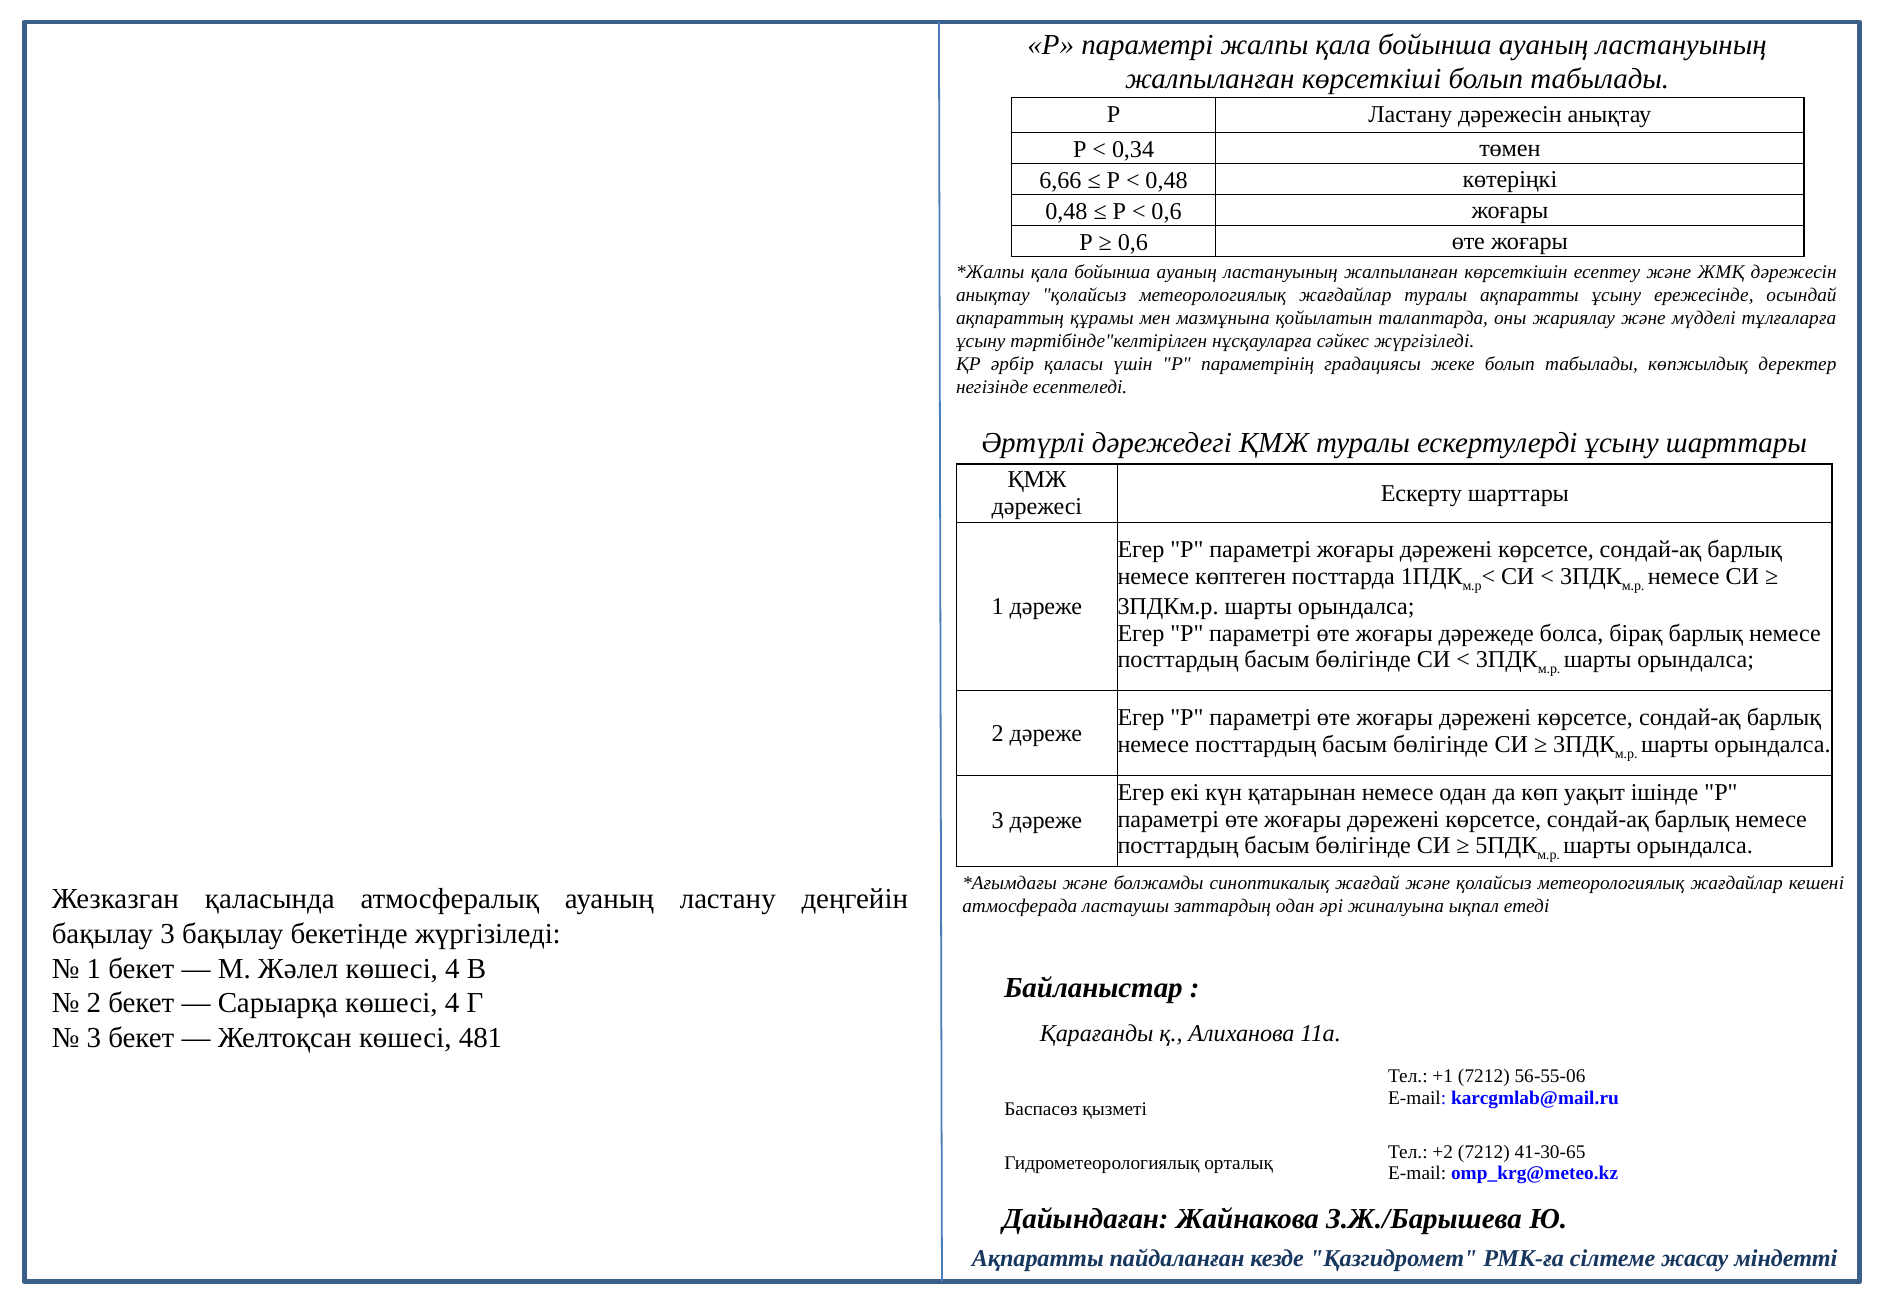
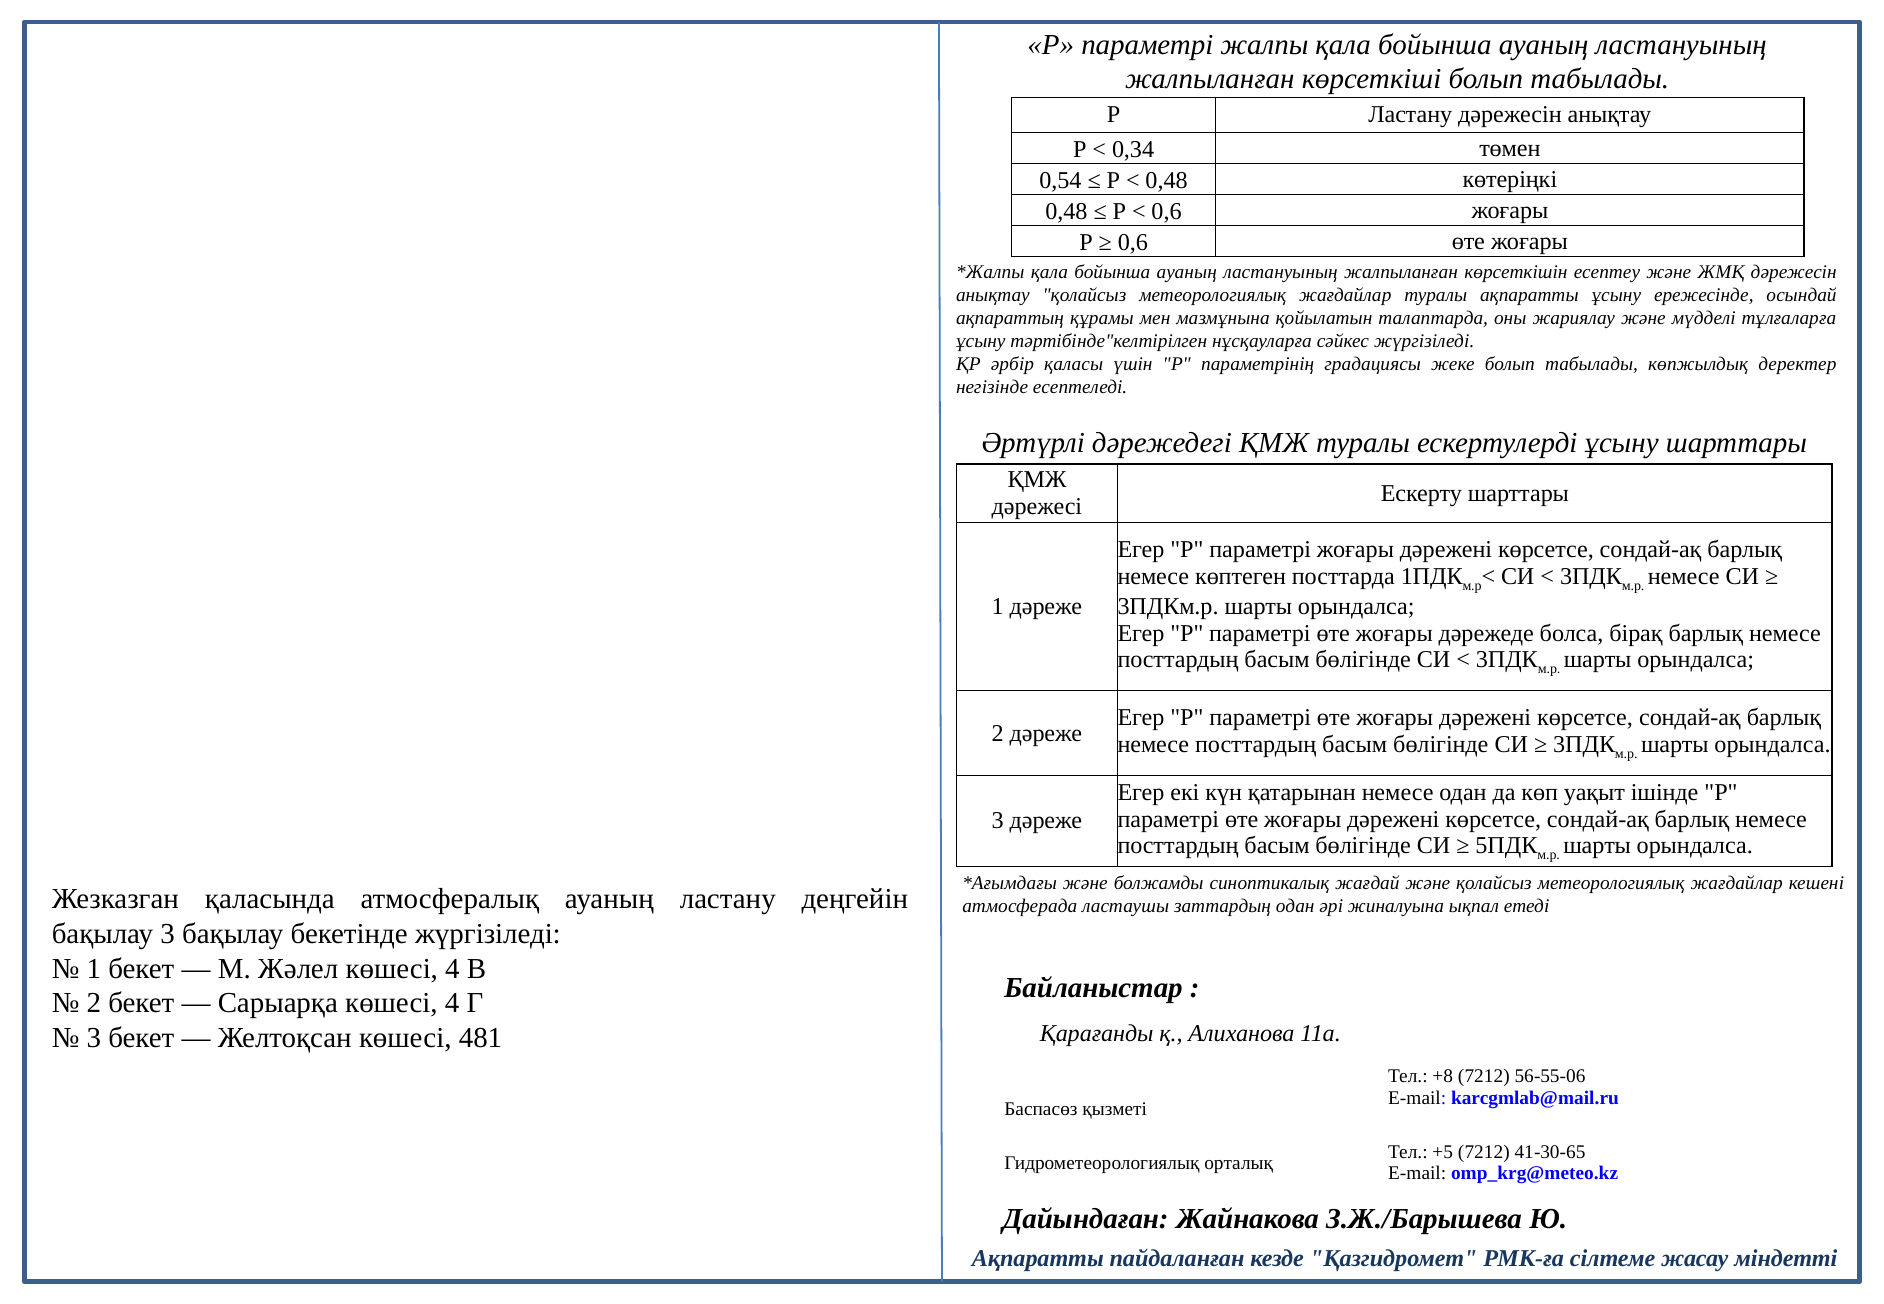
6,66: 6,66 -> 0,54 (1060, 180)
+1: +1 -> +8 (1443, 1077)
+2: +2 -> +5 (1443, 1152)
